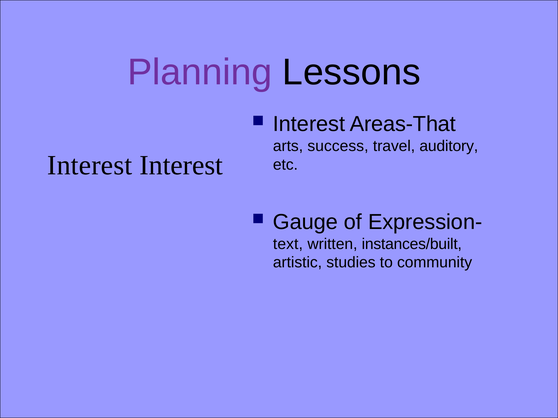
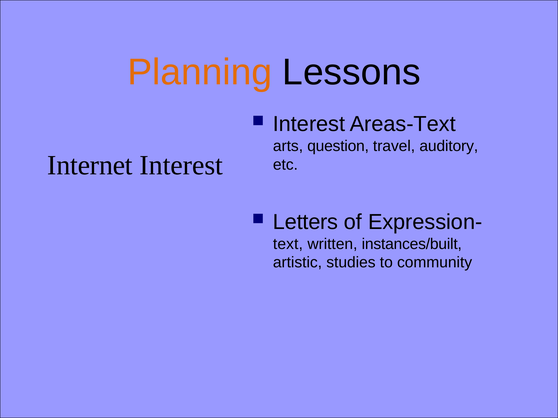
Planning colour: purple -> orange (200, 72)
Areas-That: Areas-That -> Areas-Text (403, 124)
success: success -> question (338, 146)
Interest: Interest -> Internet (90, 166)
Gauge: Gauge -> Letters (306, 222)
